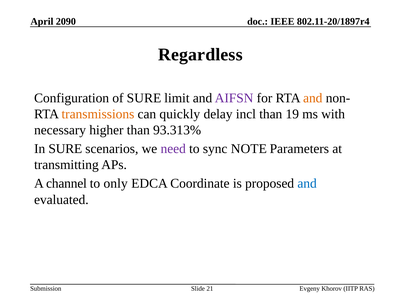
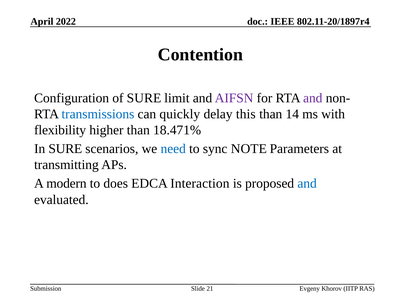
2090: 2090 -> 2022 (66, 21)
Regardless: Regardless -> Contention (200, 55)
and colour: orange -> purple (313, 98)
transmissions colour: orange -> blue (98, 114)
incl: incl -> this (246, 114)
19: 19 -> 14 (292, 114)
necessary: necessary -> flexibility (60, 130)
93.313%: 93.313% -> 18.471% (177, 130)
need colour: purple -> blue (173, 149)
channel: channel -> modern (66, 183)
only: only -> does (116, 183)
Coordinate: Coordinate -> Interaction (200, 183)
